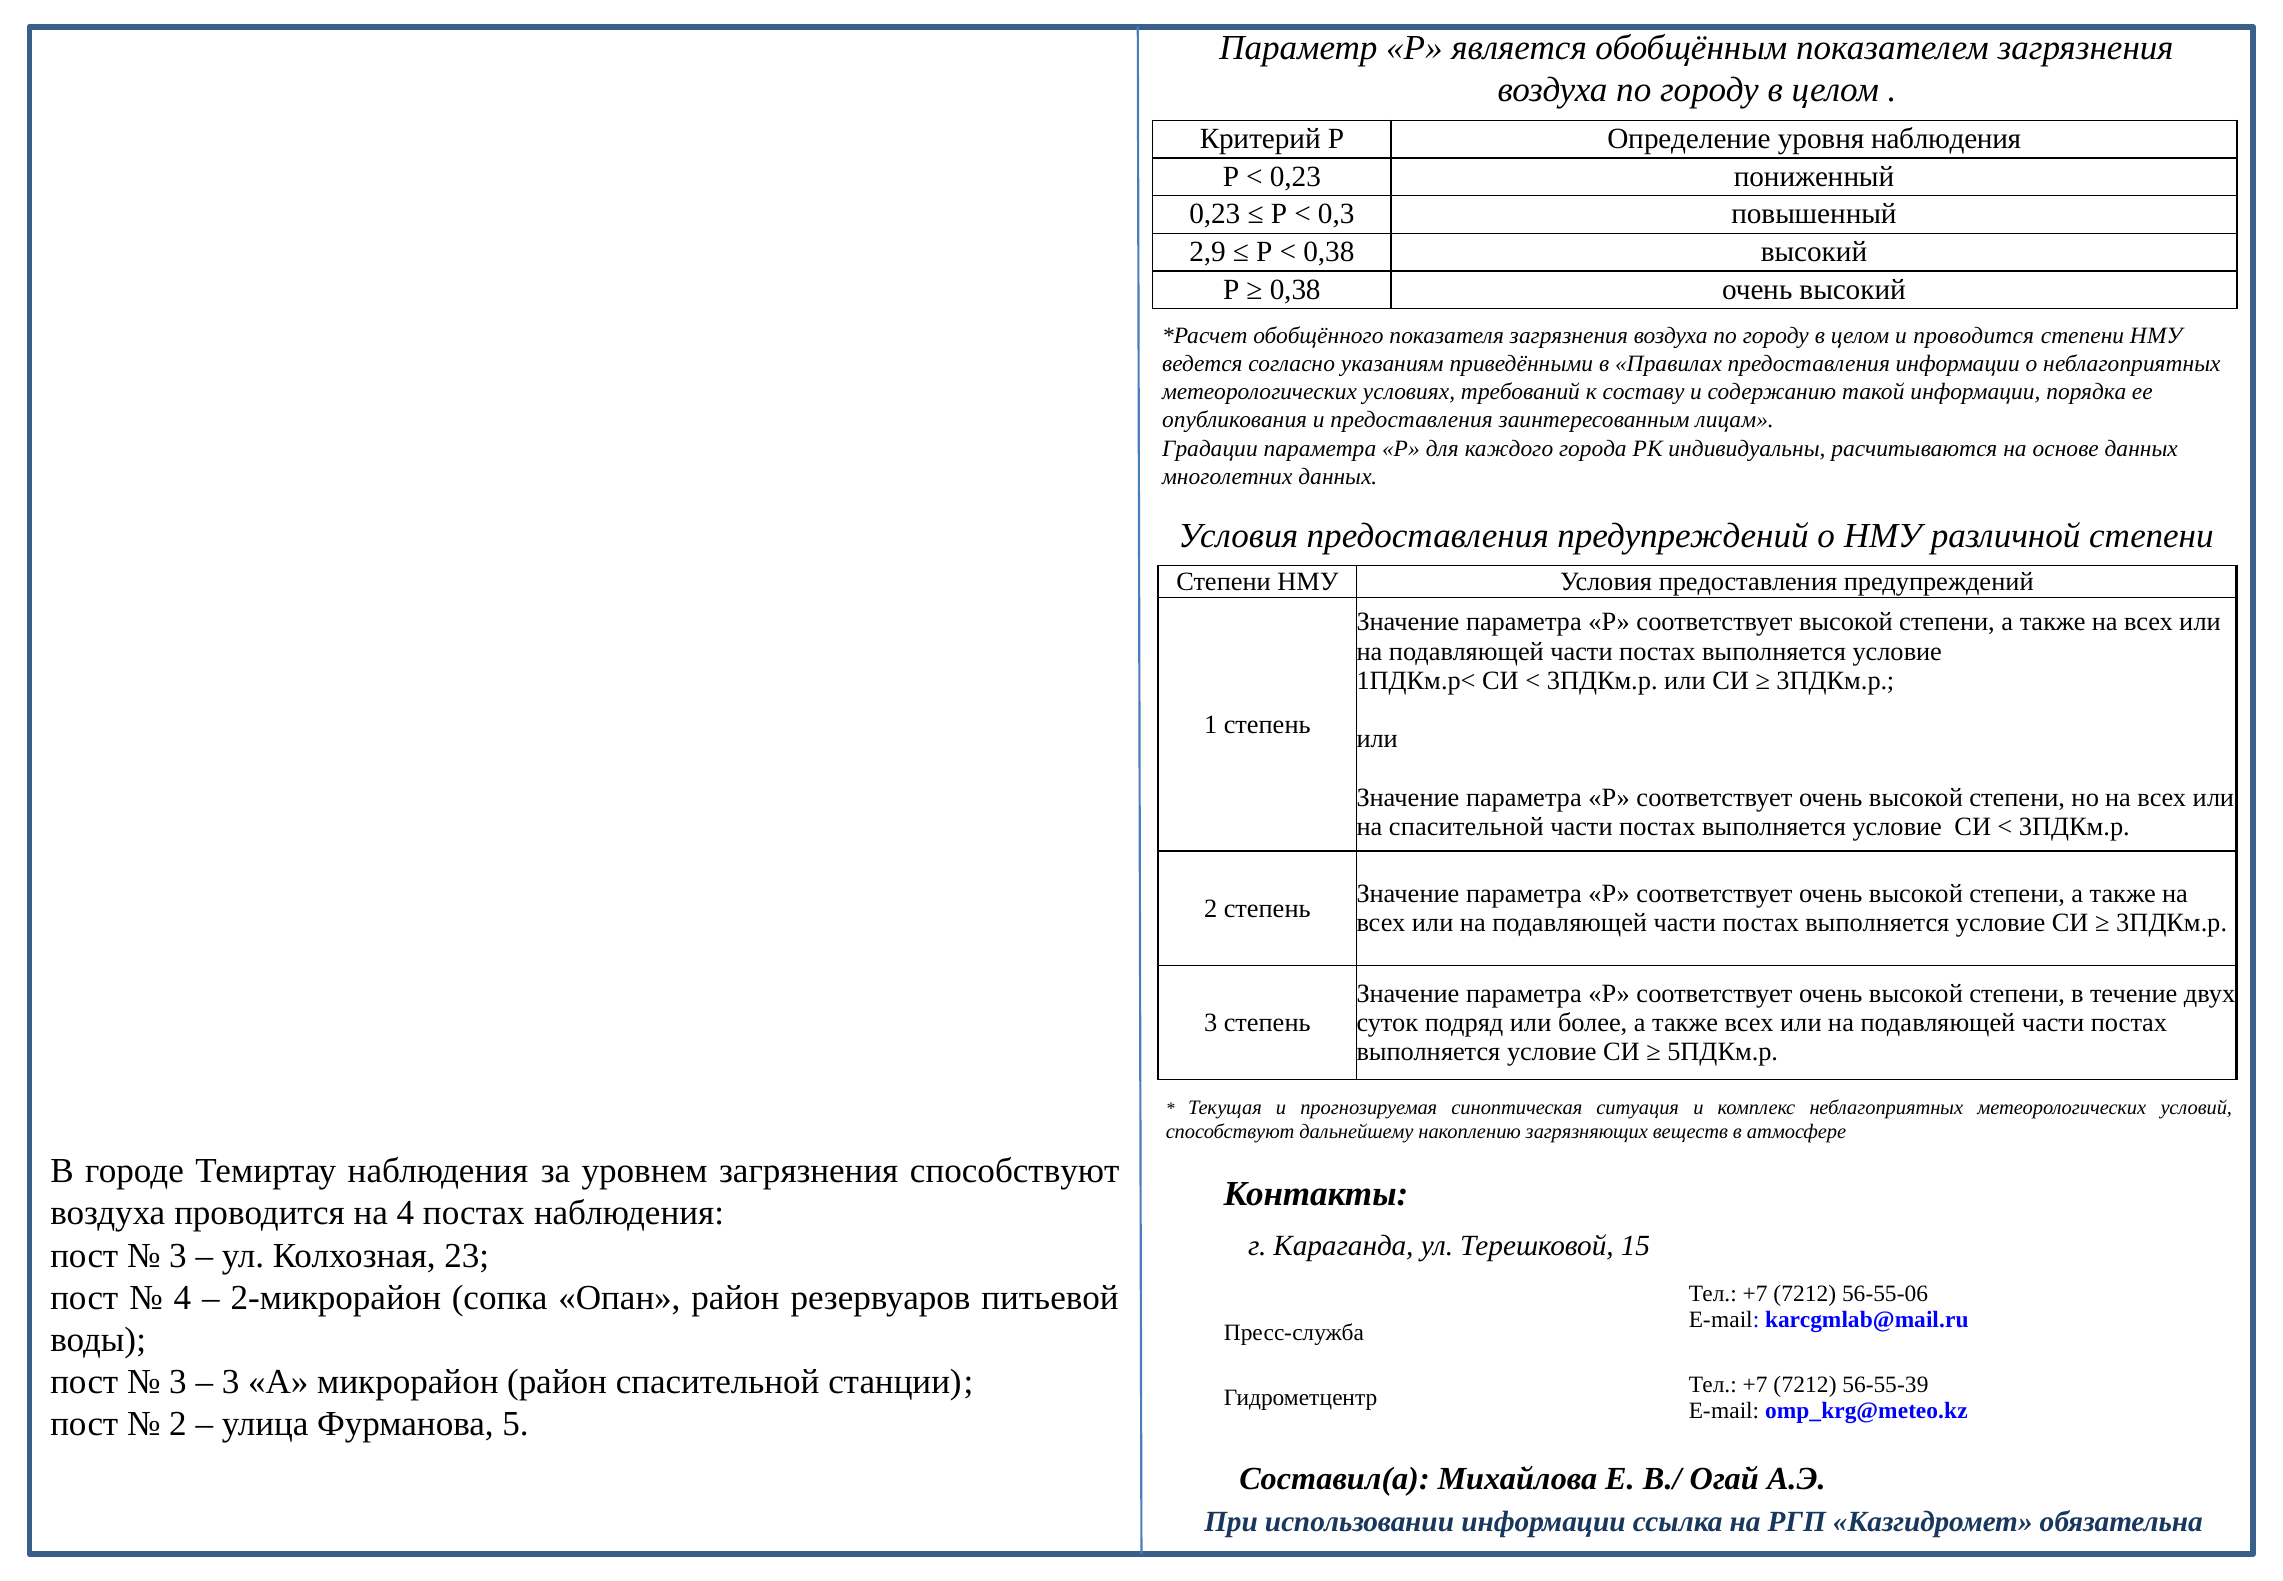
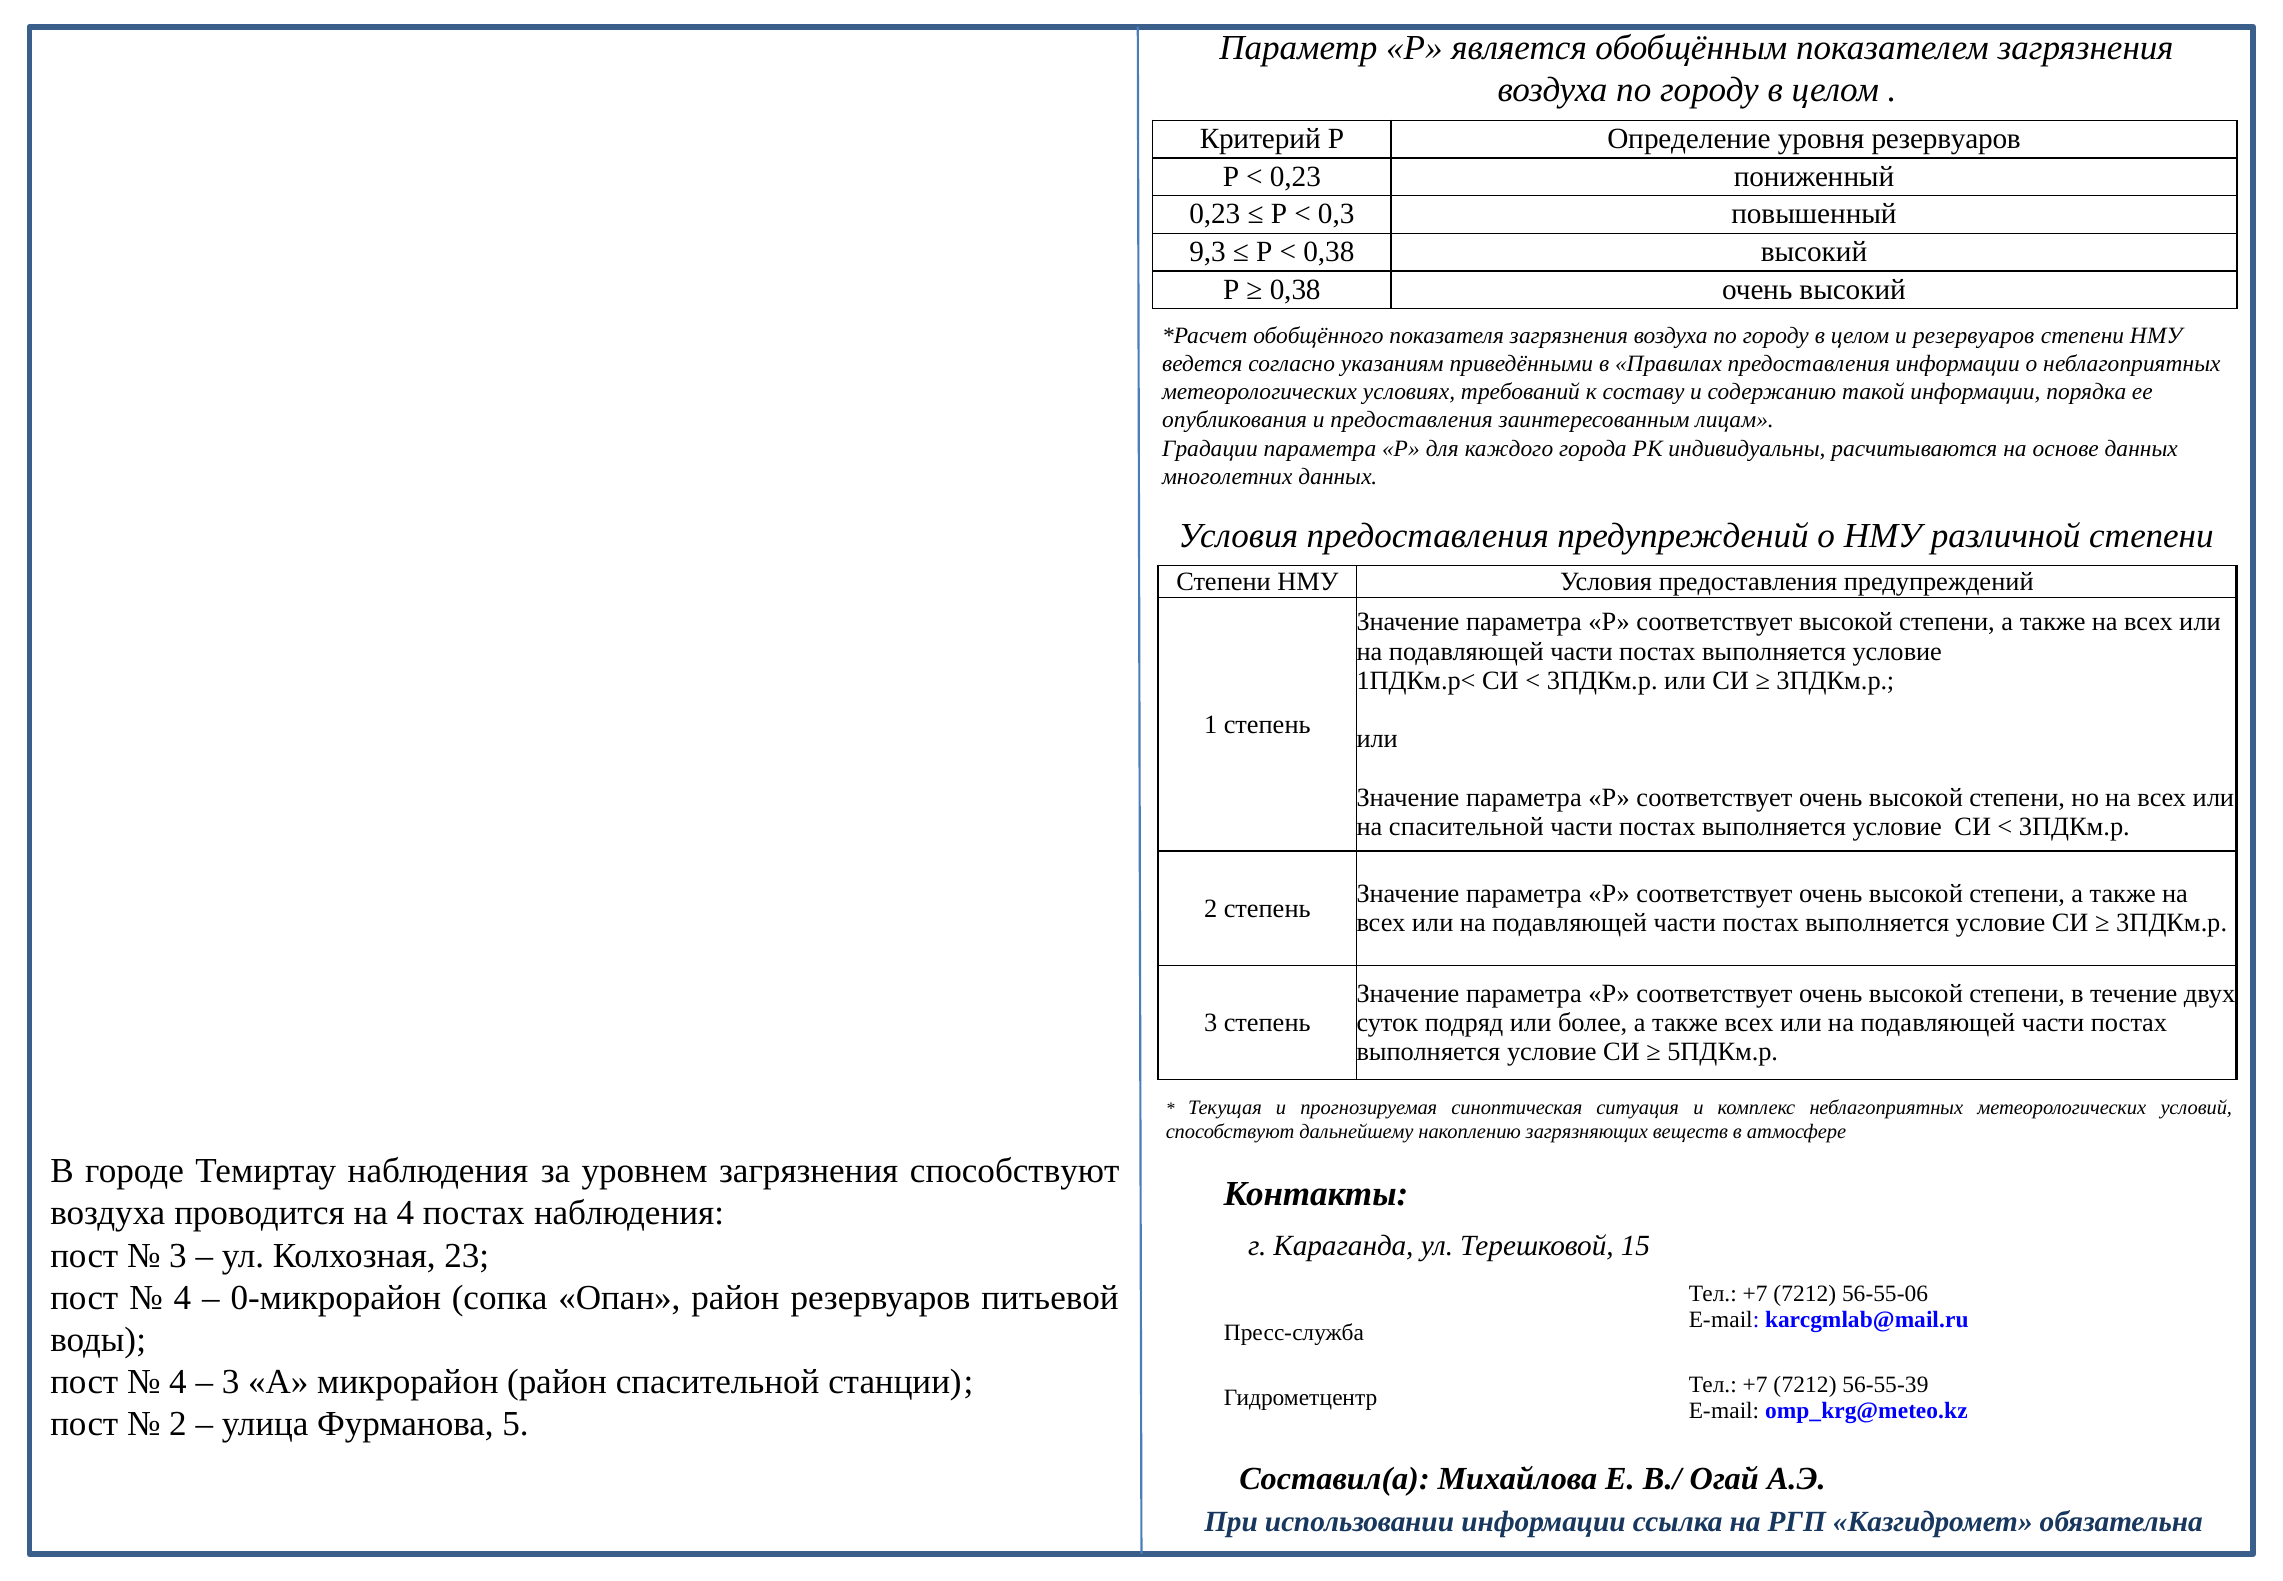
уровня наблюдения: наблюдения -> резервуаров (1946, 139)
2,9: 2,9 -> 9,3 (1208, 252)
и проводится: проводится -> резервуаров (1974, 336)
2-микрорайон: 2-микрорайон -> 0-микрорайон (336, 1297)
3: 3 -> 4 (178, 1382)
